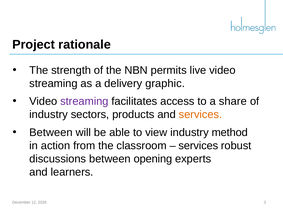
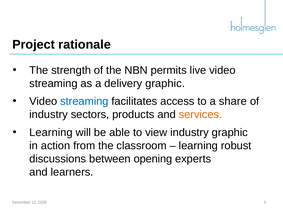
streaming colour: purple -> blue (84, 101)
Between: Between -> Learning (51, 133)
industry method: method -> graphic (230, 133)
services: services -> learning (198, 146)
